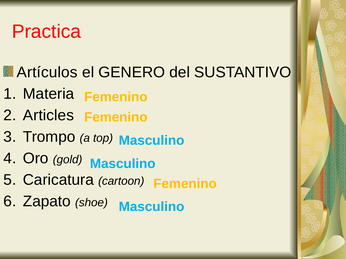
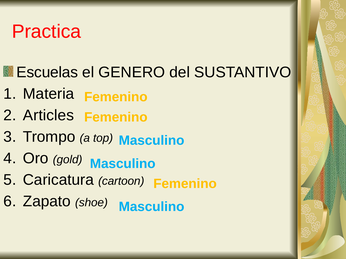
Artículos: Artículos -> Escuelas (47, 73)
